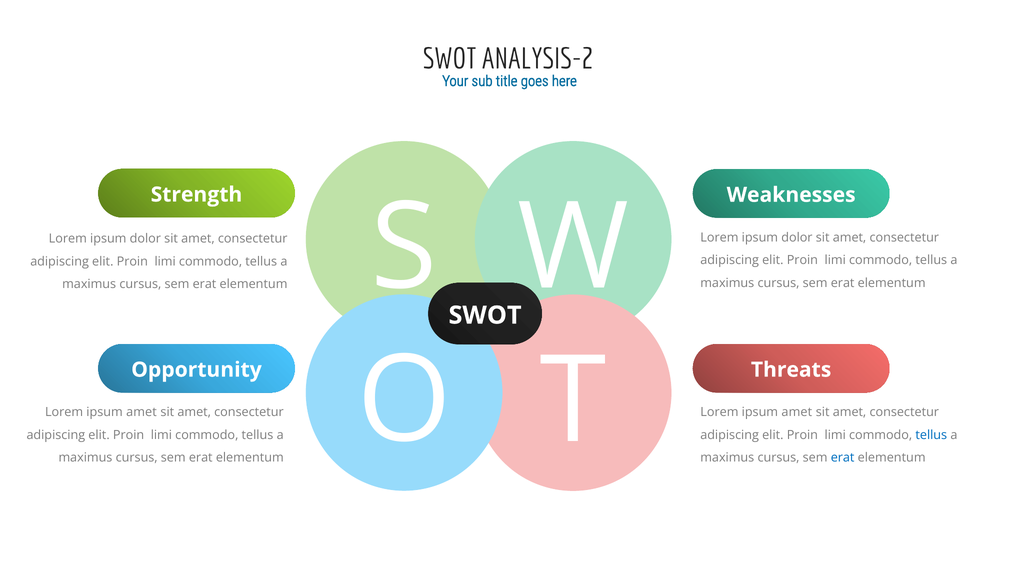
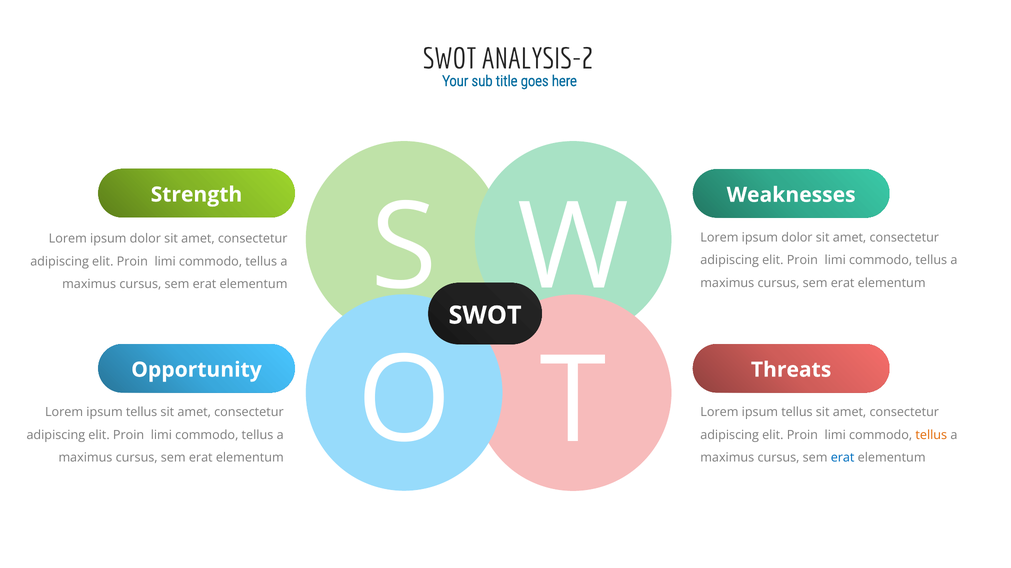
amet: amet -> tellus (142, 413)
amet: amet -> tellus (797, 413)
tellus colour: blue -> orange (931, 436)
